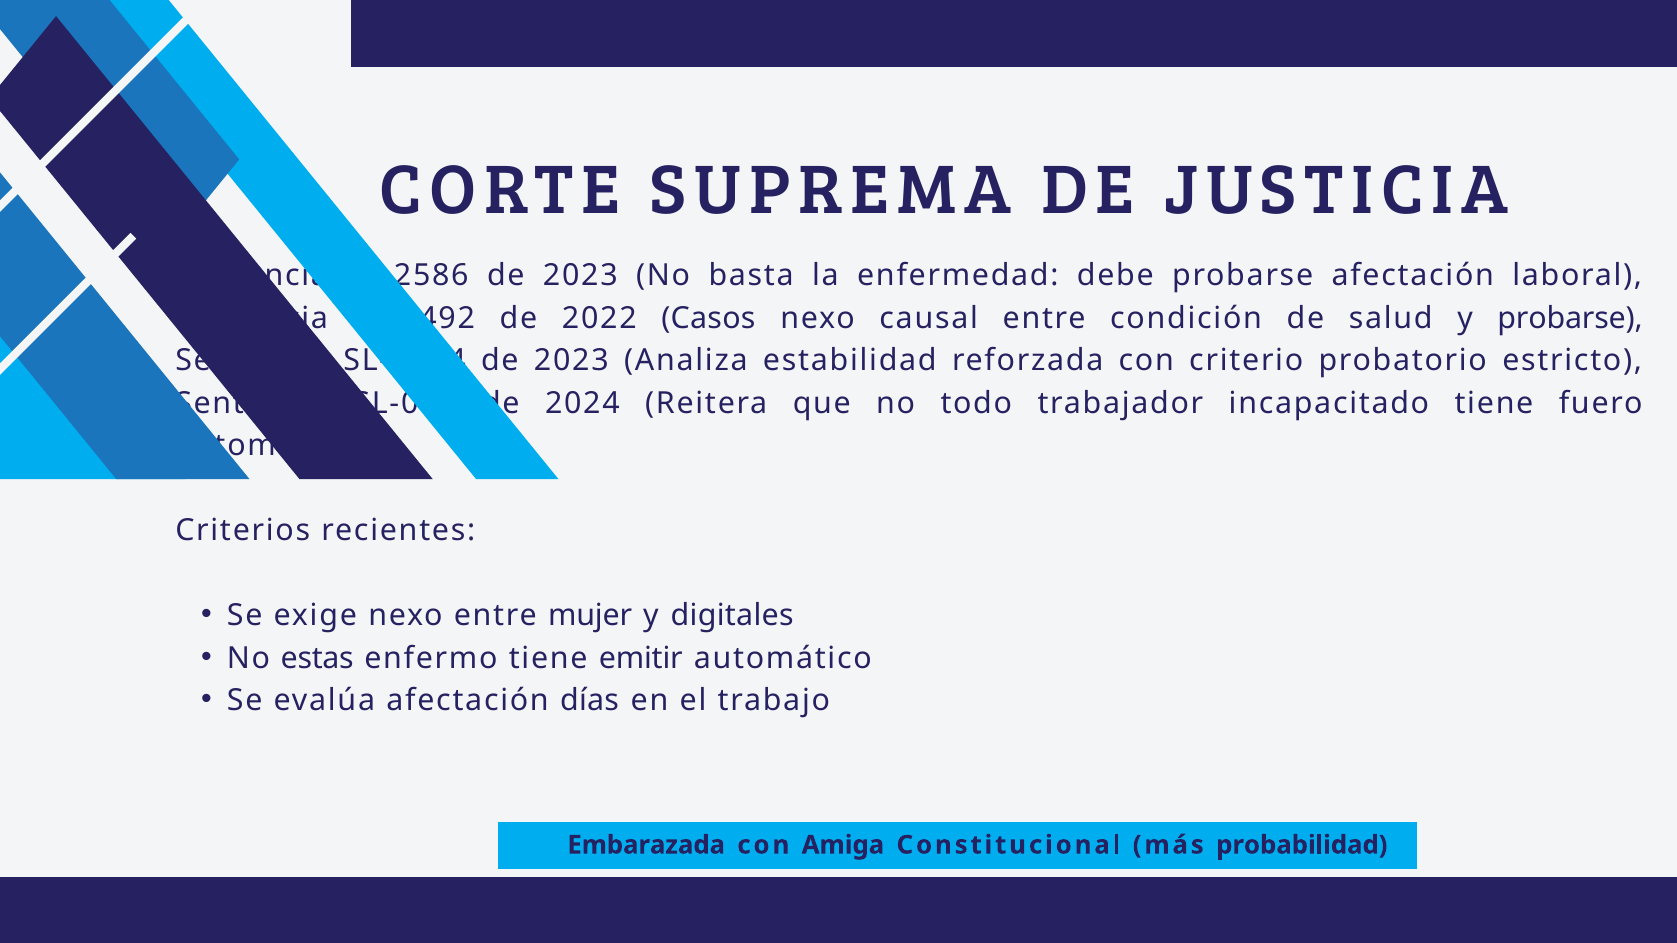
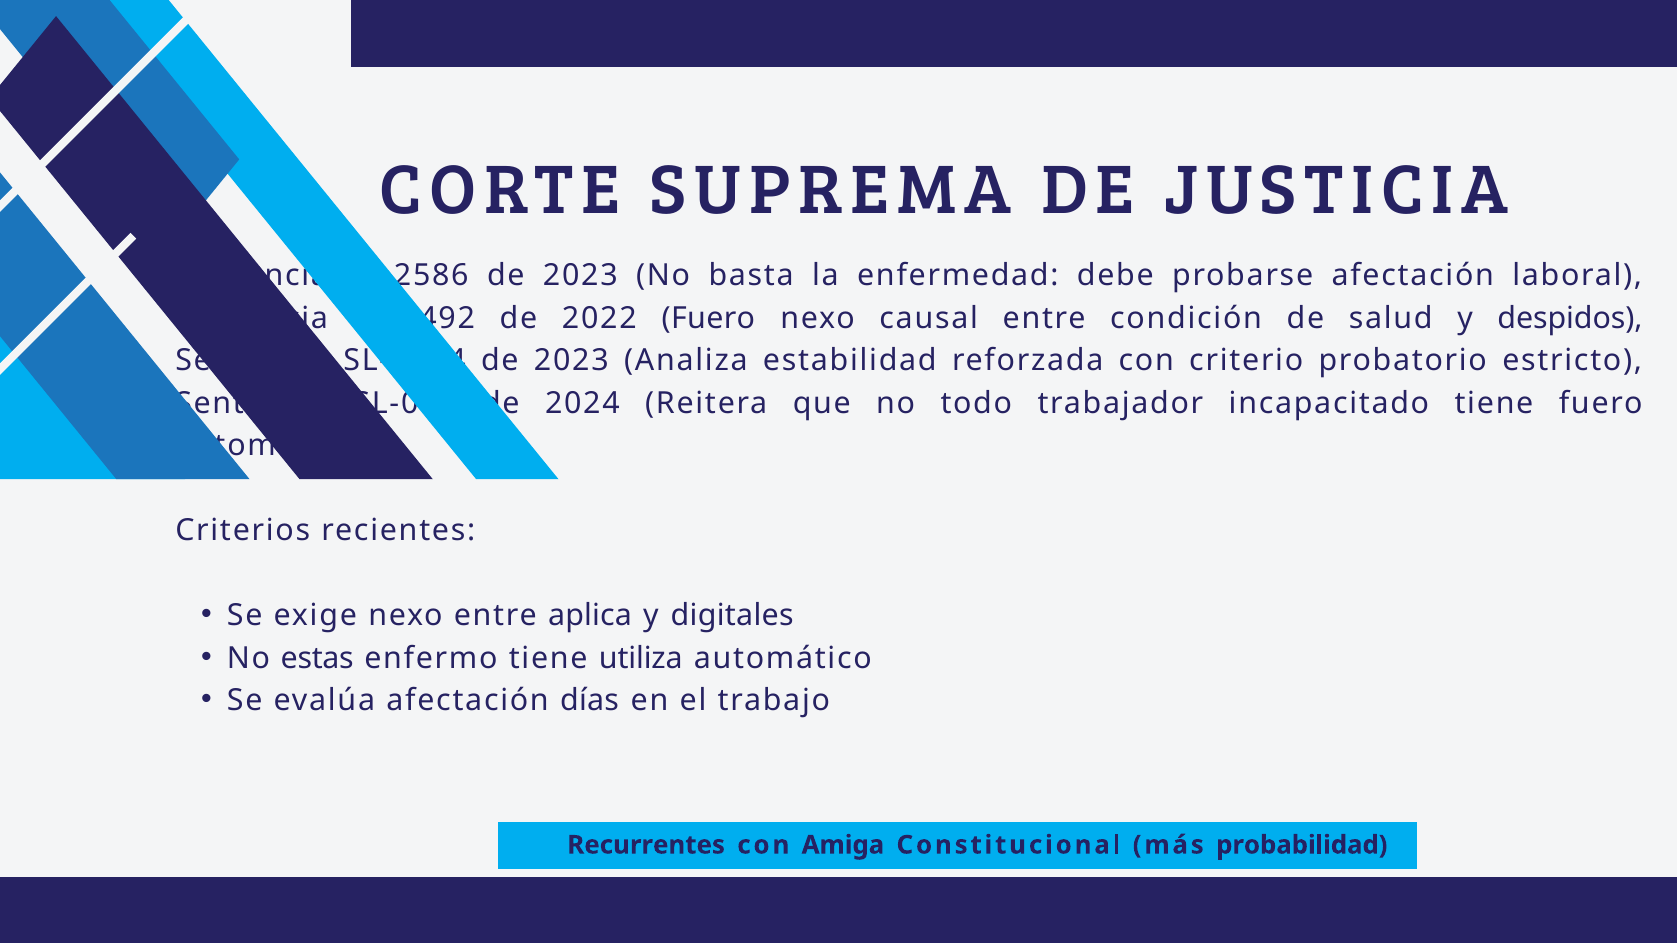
2022 Casos: Casos -> Fuero (708, 318)
y probarse: probarse -> despidos (1570, 318)
mujer: mujer -> aplica (590, 616)
emitir: emitir -> utiliza (641, 658)
Embarazada: Embarazada -> Recurrentes (646, 845)
